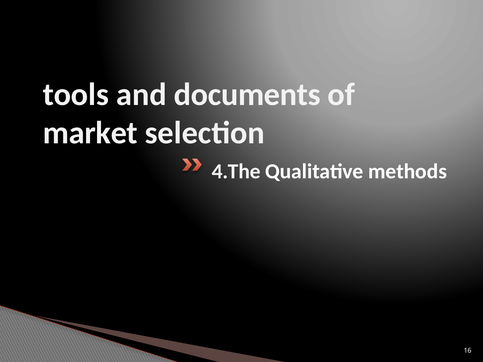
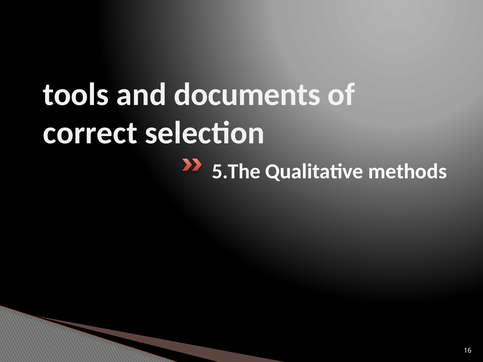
market: market -> correct (90, 133)
4.The: 4.The -> 5.The (236, 172)
